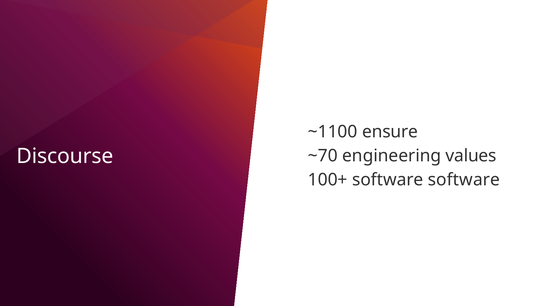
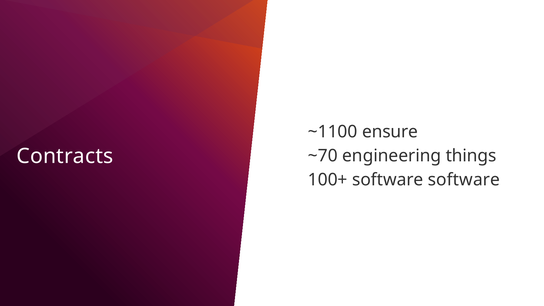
Discourse: Discourse -> Contracts (65, 156)
values: values -> things (471, 156)
